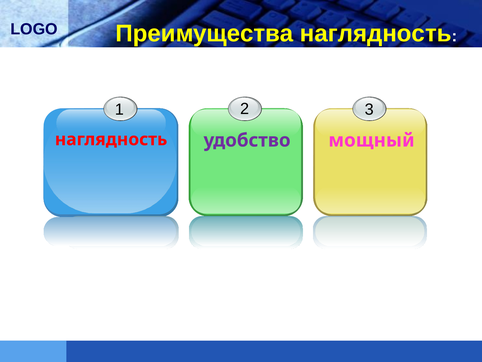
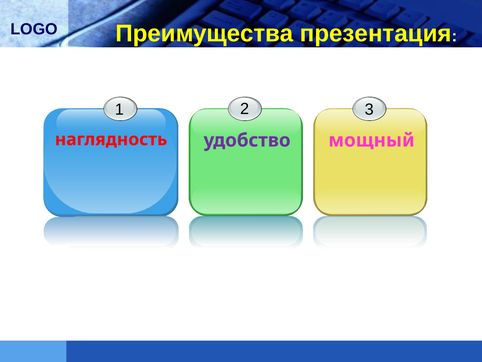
Преимущества наглядность: наглядность -> презентация (376, 33)
